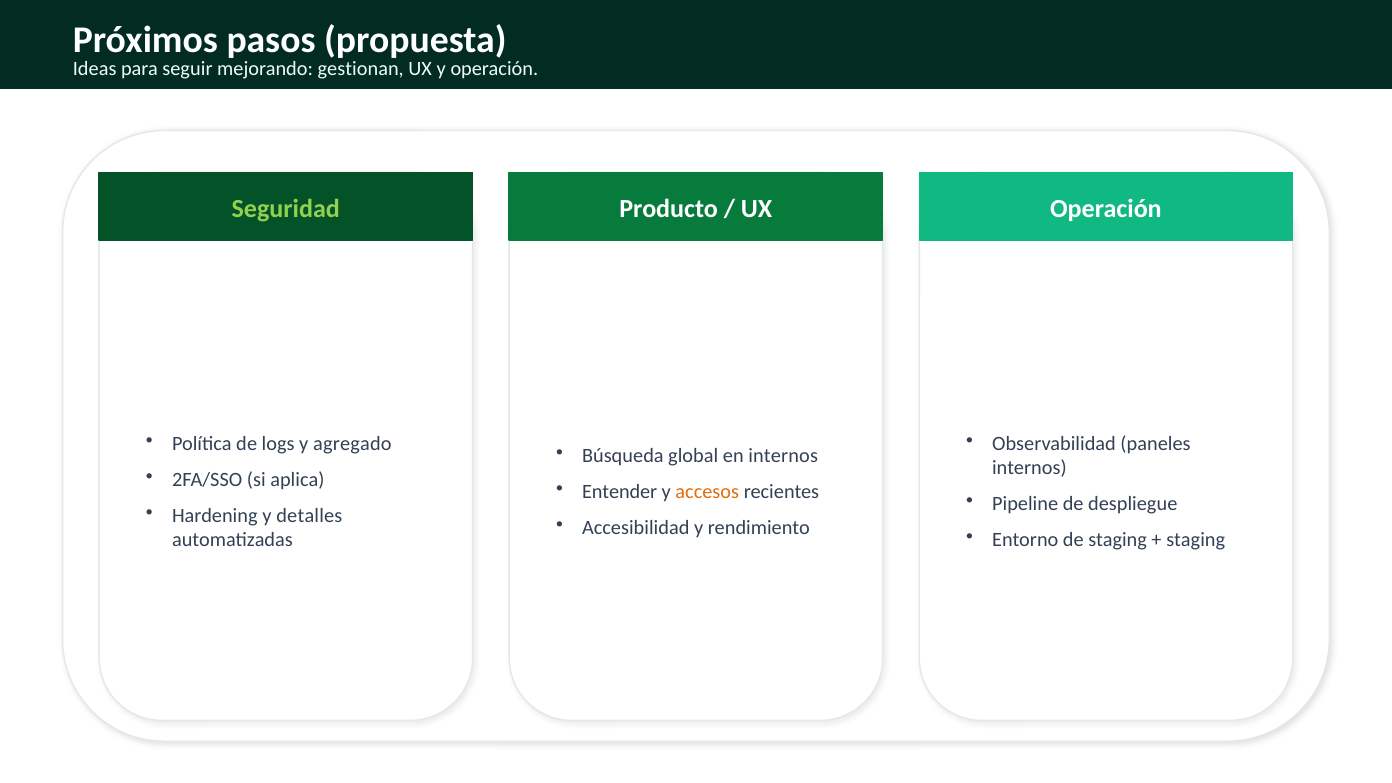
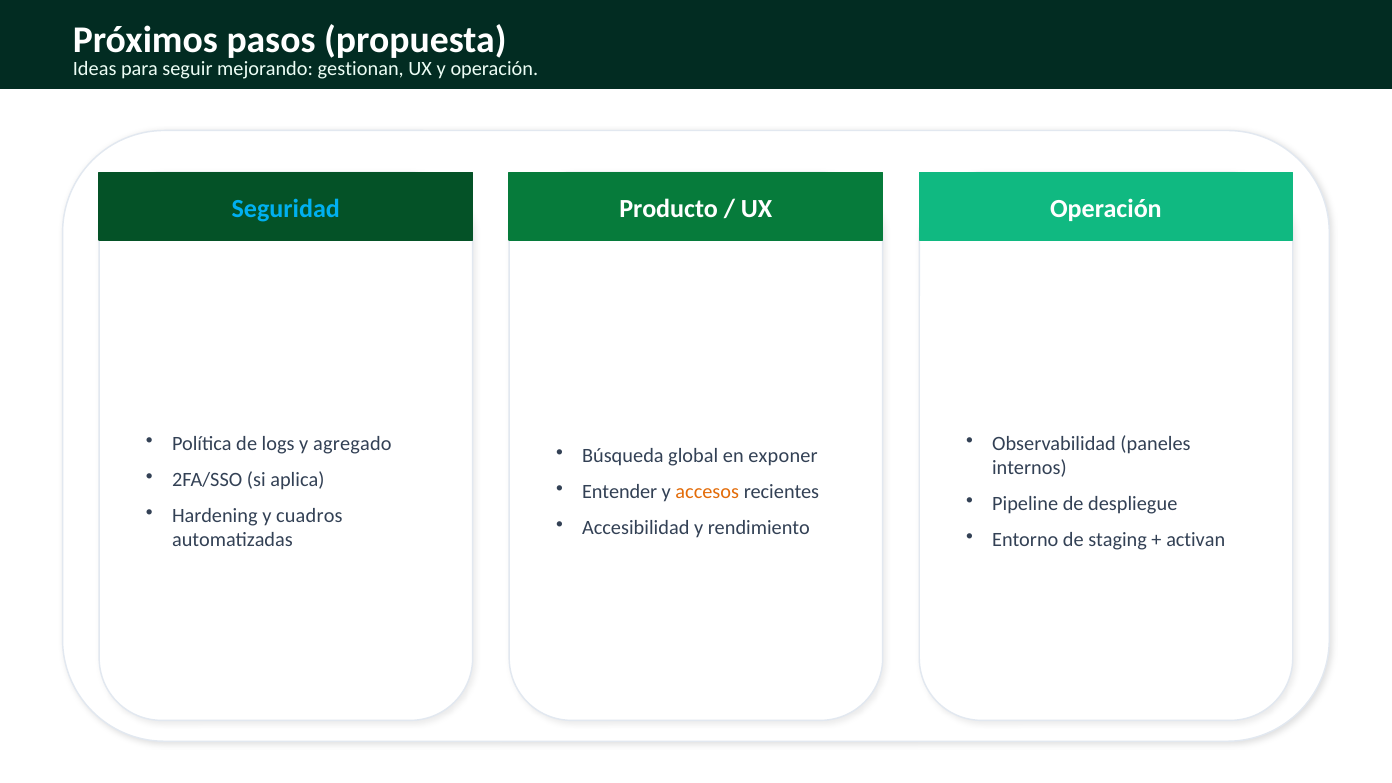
Seguridad colour: light green -> light blue (286, 208)
en internos: internos -> exponer (783, 456)
detalles: detalles -> cuadros (309, 516)
staging: staging -> activan (1196, 540)
